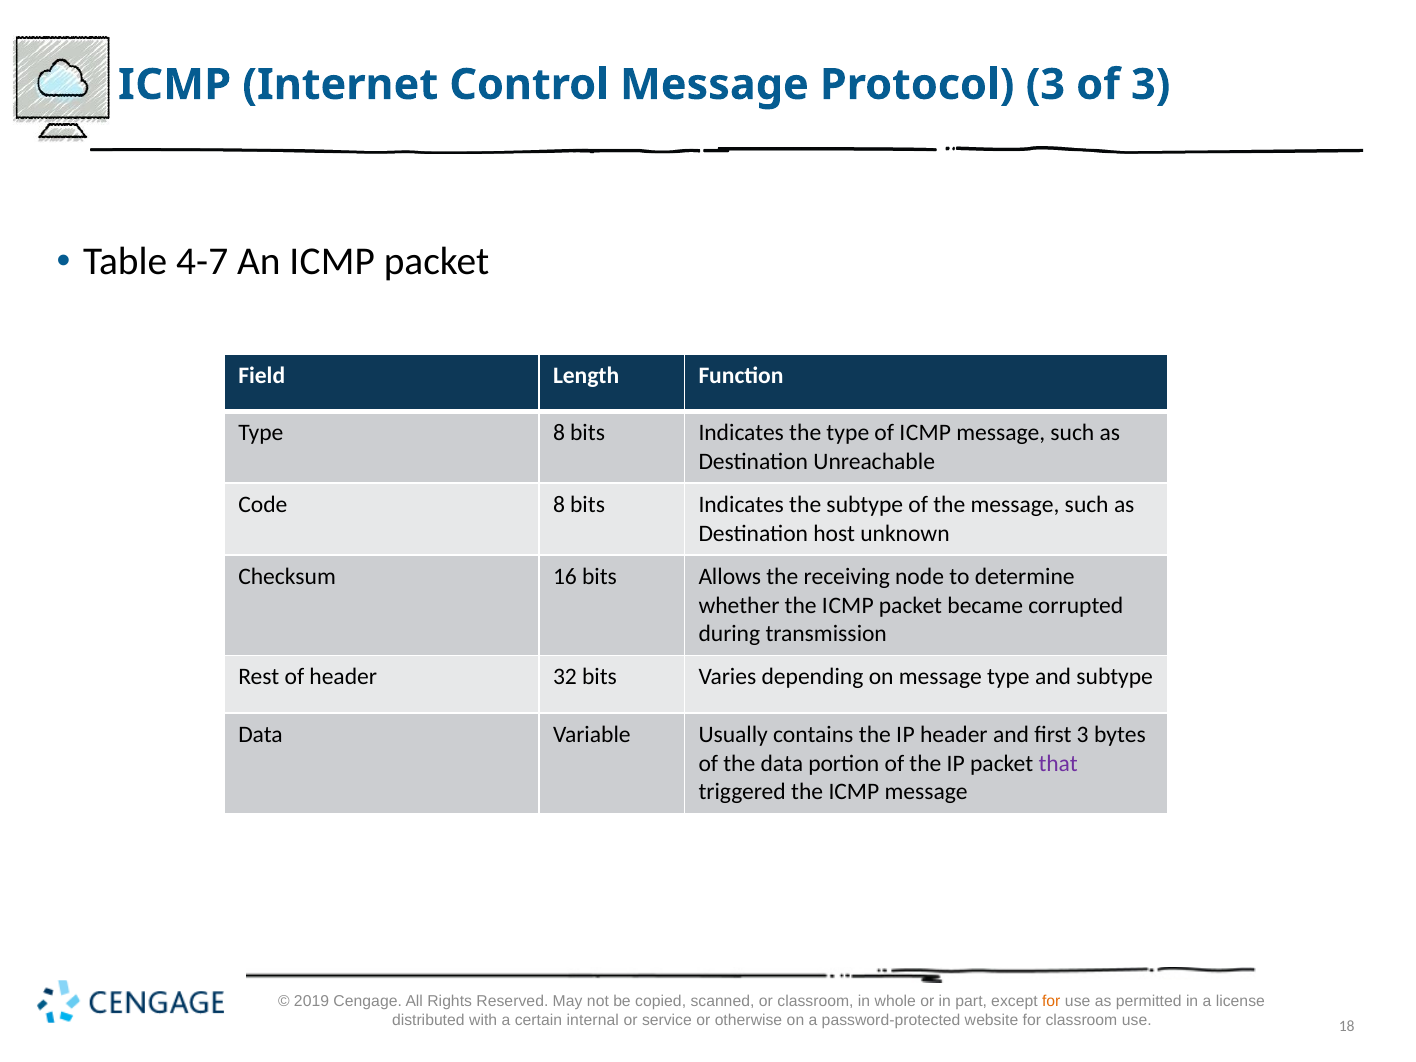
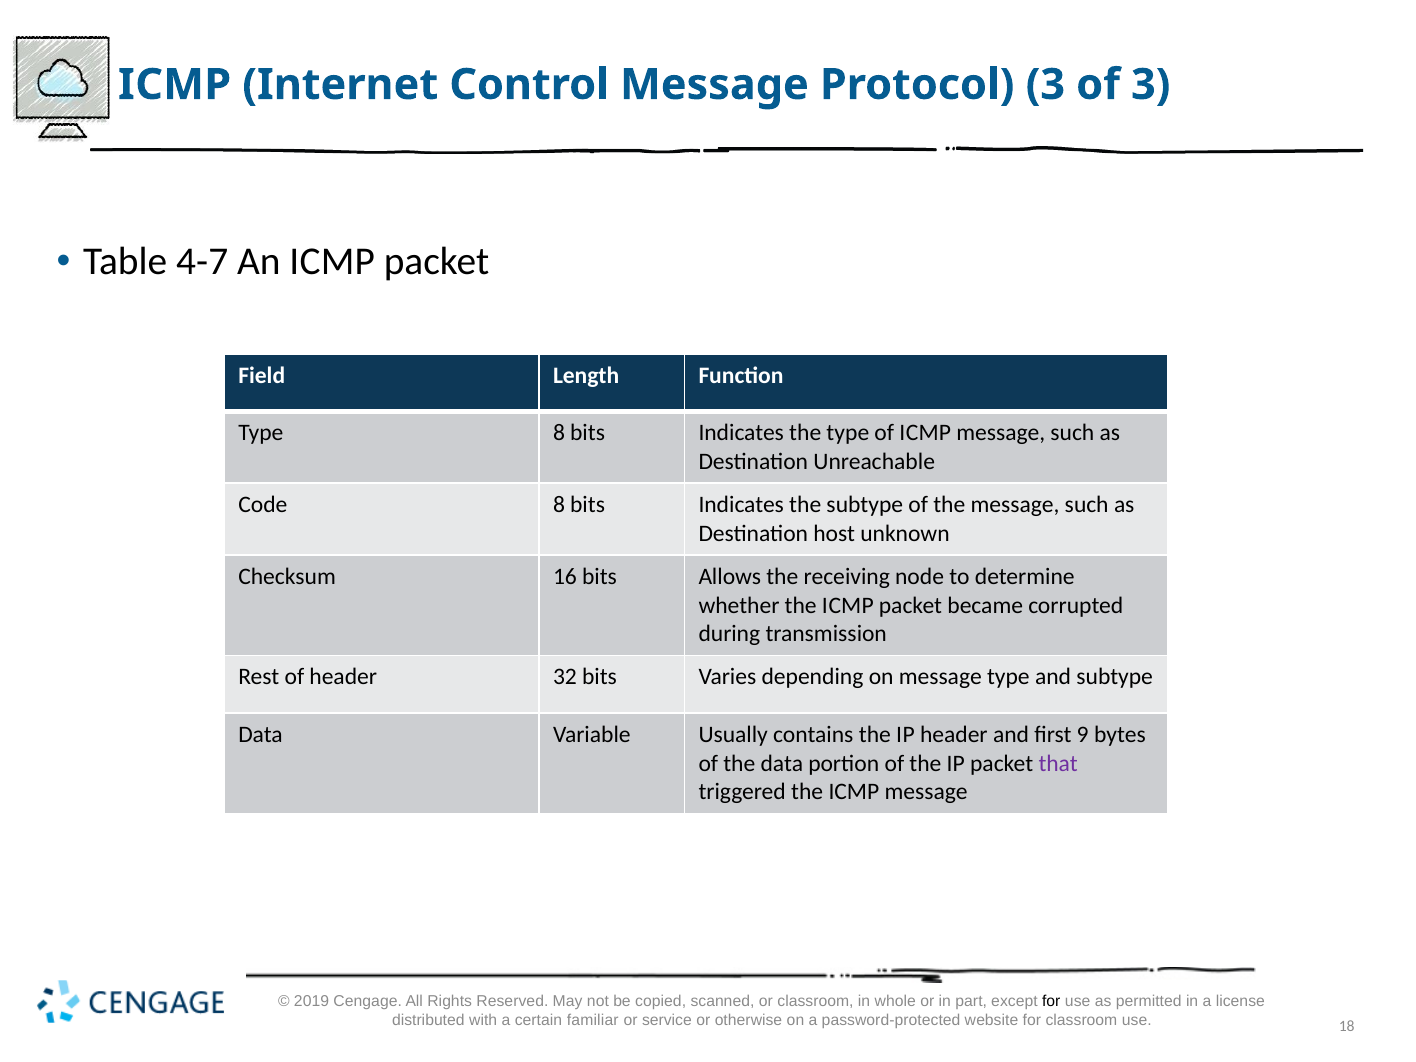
first 3: 3 -> 9 (1083, 735)
for colour: orange -> black (1051, 1002)
internal: internal -> familiar (593, 1021)
